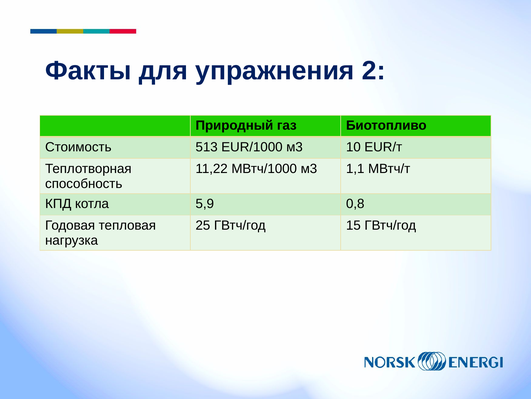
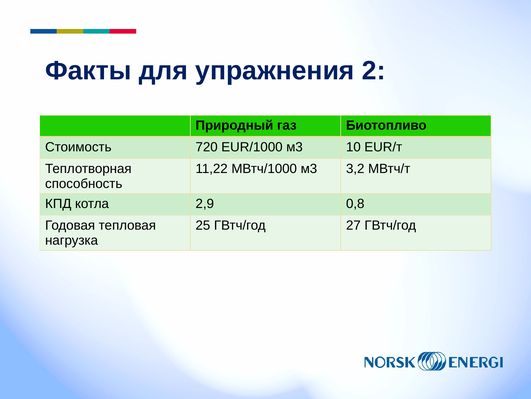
513: 513 -> 720 (207, 147)
1,1: 1,1 -> 3,2 (355, 168)
5,9: 5,9 -> 2,9 (205, 204)
15: 15 -> 27 (353, 225)
